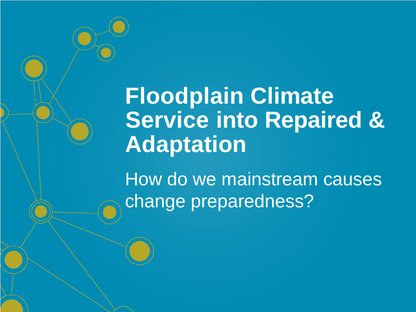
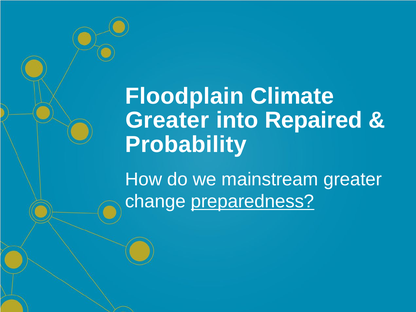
Service: Service -> Greater (167, 120)
Adaptation: Adaptation -> Probability (186, 145)
mainstream causes: causes -> greater (353, 179)
preparedness underline: none -> present (253, 201)
